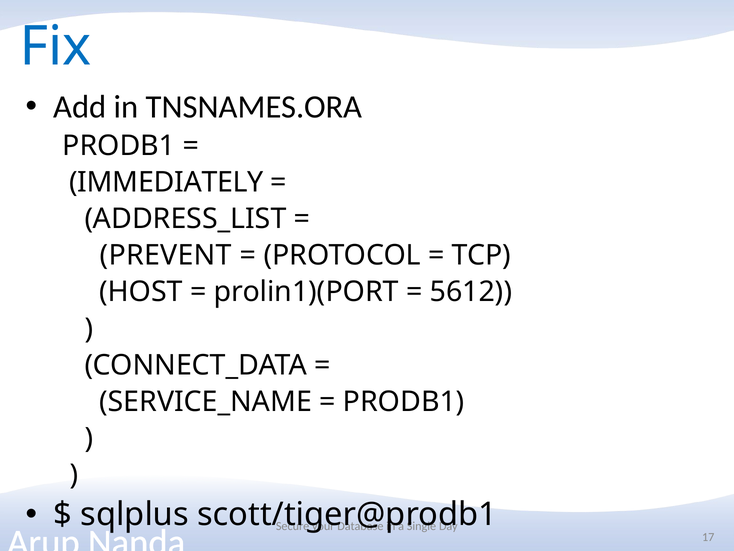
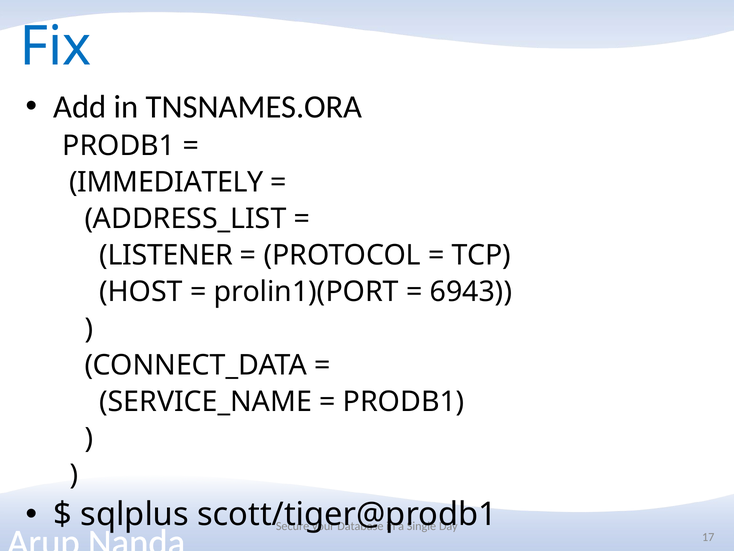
PREVENT: PREVENT -> LISTENER (166, 255)
5612: 5612 -> 6943 (471, 292)
